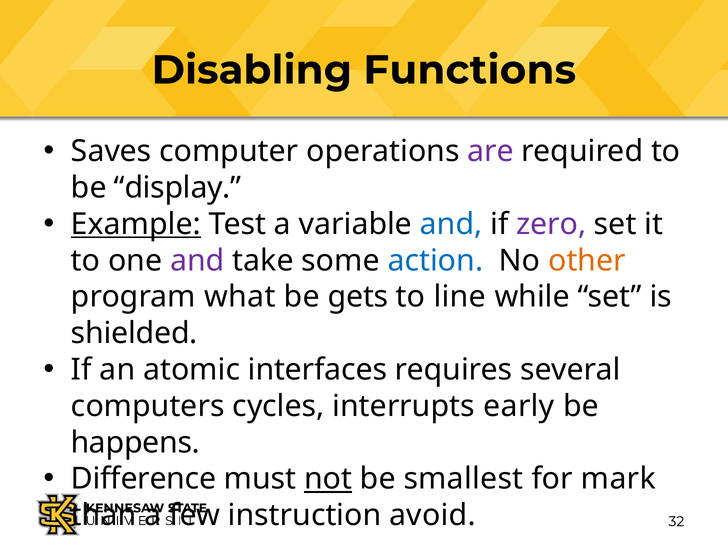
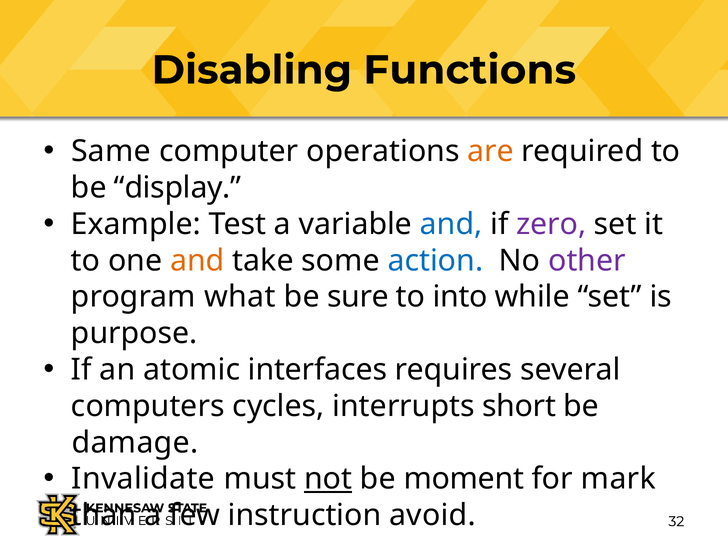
Saves: Saves -> Same (111, 151)
are colour: purple -> orange (491, 151)
Example underline: present -> none (136, 224)
and colour: purple -> orange (197, 261)
other colour: orange -> purple (587, 261)
gets: gets -> sure (358, 297)
line: line -> into (460, 297)
shielded: shielded -> purpose (134, 333)
early: early -> short (519, 406)
happens: happens -> damage (135, 443)
Difference: Difference -> Invalidate (143, 479)
smallest: smallest -> moment (464, 479)
